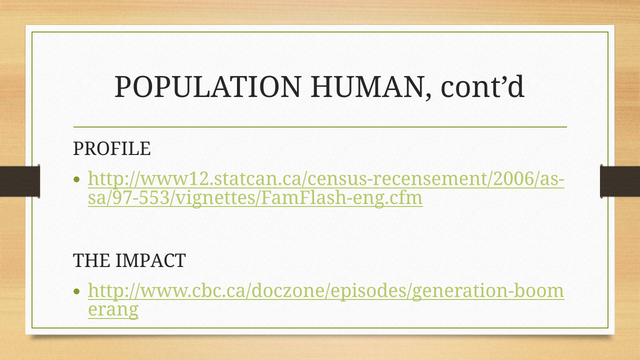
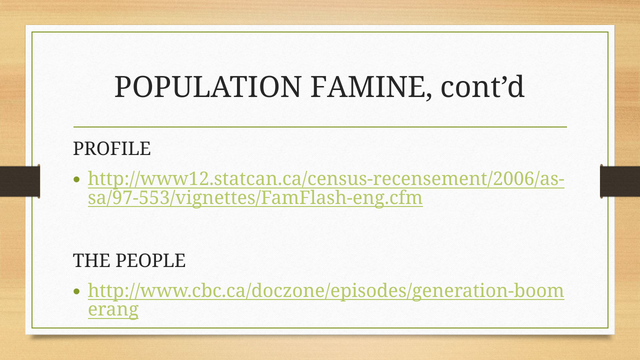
HUMAN: HUMAN -> FAMINE (372, 88)
IMPACT: IMPACT -> PEOPLE (151, 261)
